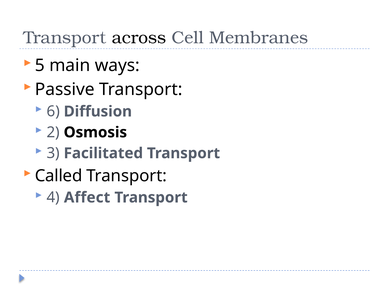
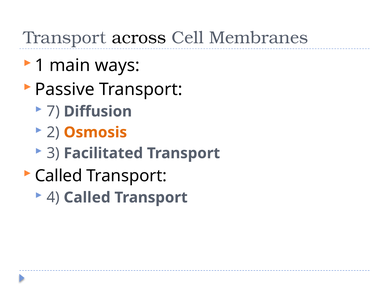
5: 5 -> 1 (40, 65)
6: 6 -> 7 (53, 111)
Osmosis colour: black -> orange (95, 132)
4 Affect: Affect -> Called (87, 197)
